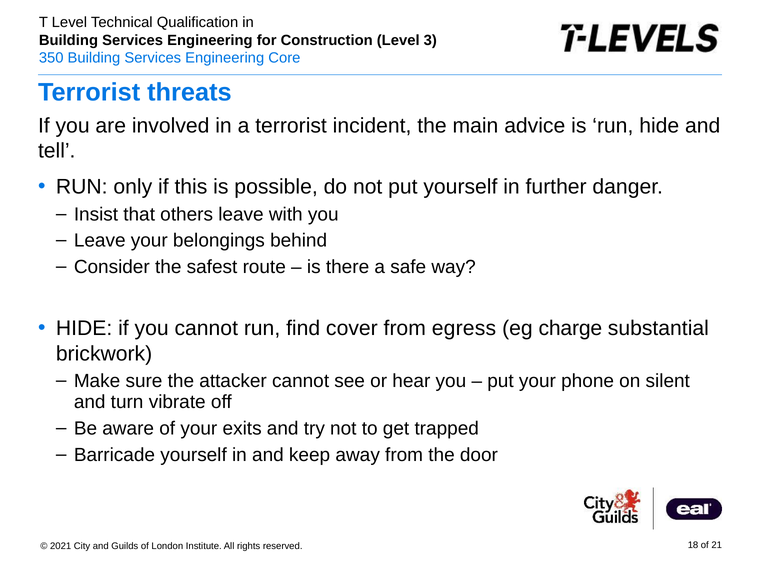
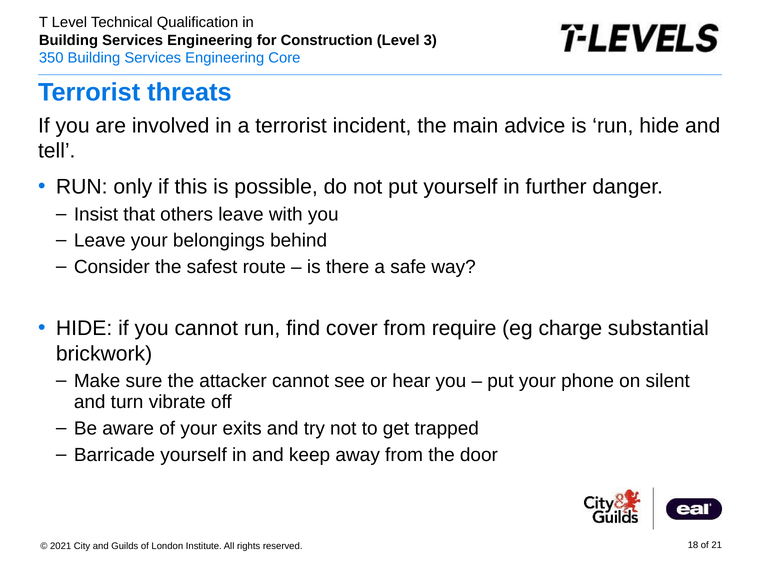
egress: egress -> require (464, 328)
